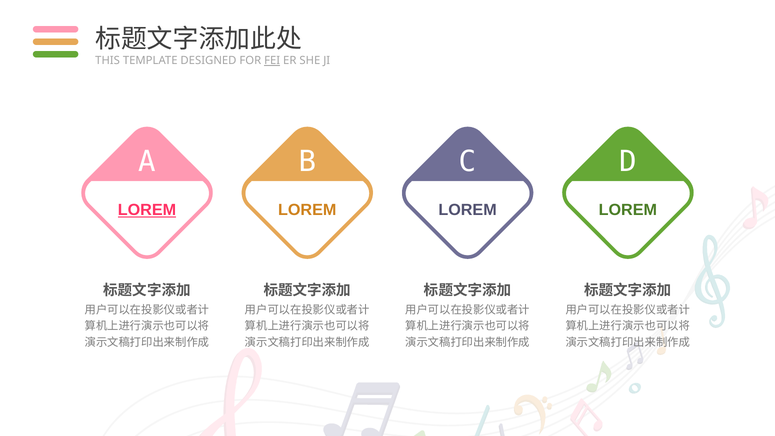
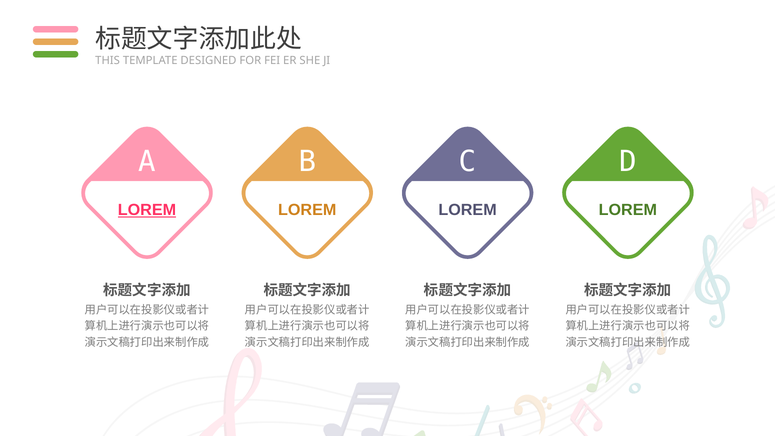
FEI underline: present -> none (272, 61)
